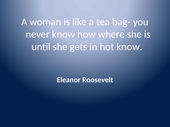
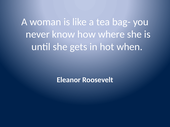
hot know: know -> when (130, 47)
